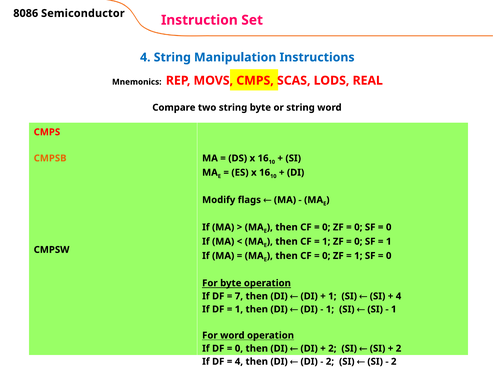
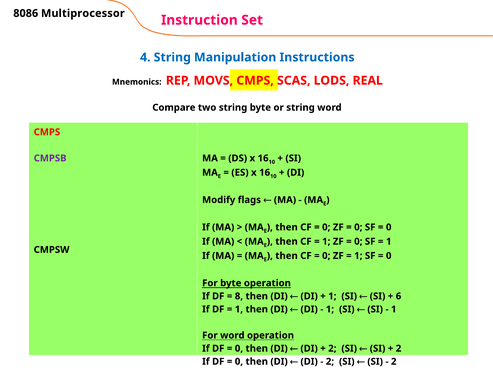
Semiconductor: Semiconductor -> Multiprocessor (83, 13)
CMPSB colour: orange -> purple (50, 158)
7: 7 -> 8 (239, 296)
4: 4 -> 6 (399, 296)
4: 4 -> 0 (239, 361)
